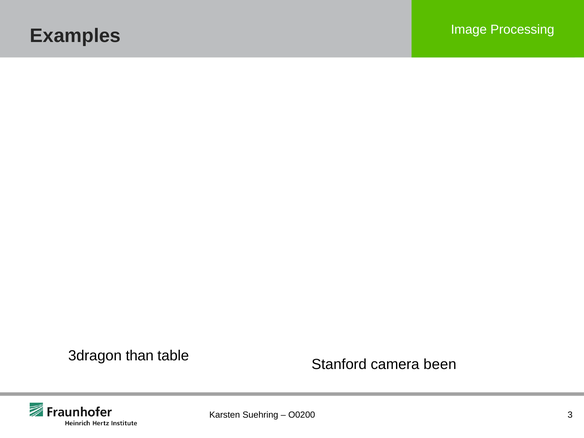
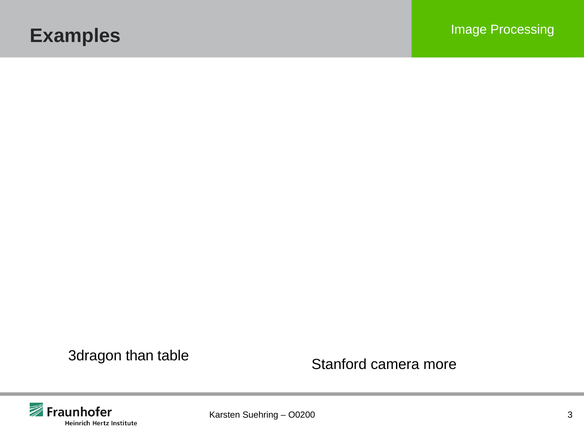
been: been -> more (440, 364)
